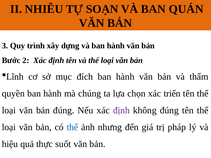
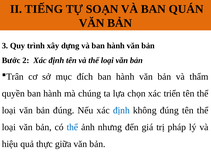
NHIÊU: NHIÊU -> TIẾNG (44, 9)
Lĩnh: Lĩnh -> Trân (15, 77)
định colour: purple -> blue (121, 111)
suốt: suốt -> giữa (63, 144)
